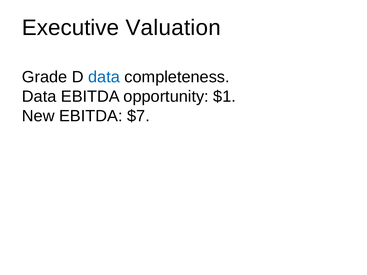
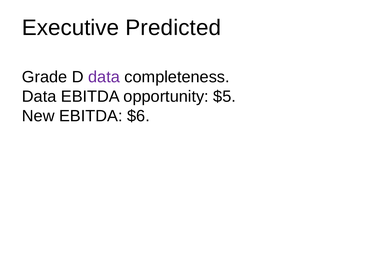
Valuation: Valuation -> Predicted (173, 28)
data colour: blue -> purple (104, 77)
$1: $1 -> $5 (225, 97)
$7: $7 -> $6 (138, 116)
